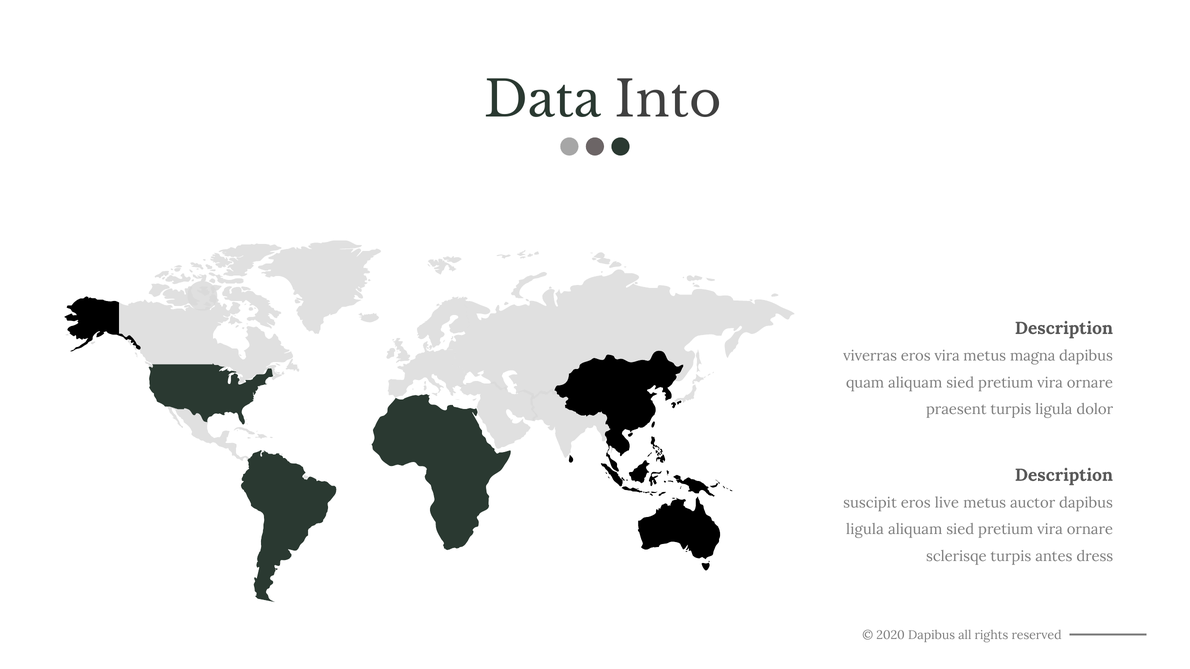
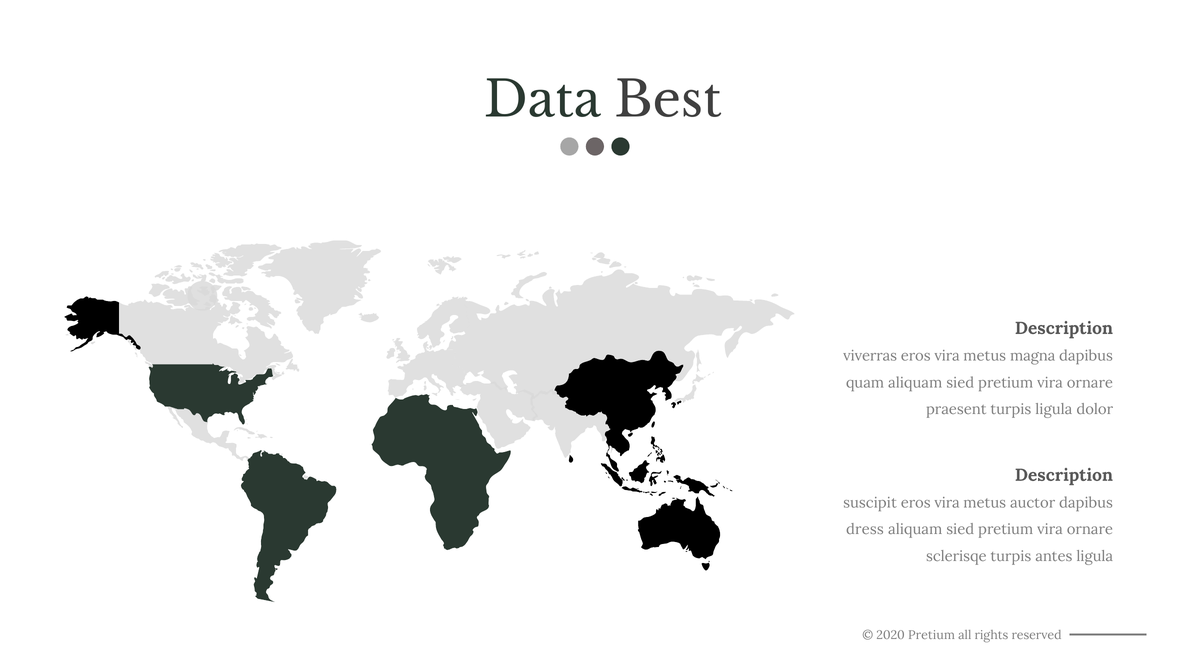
Into: Into -> Best (668, 100)
suscipit eros live: live -> vira (947, 503)
ligula: ligula -> dress (865, 530)
antes dress: dress -> ligula (1095, 557)
2020 Dapibus: Dapibus -> Pretium (932, 635)
